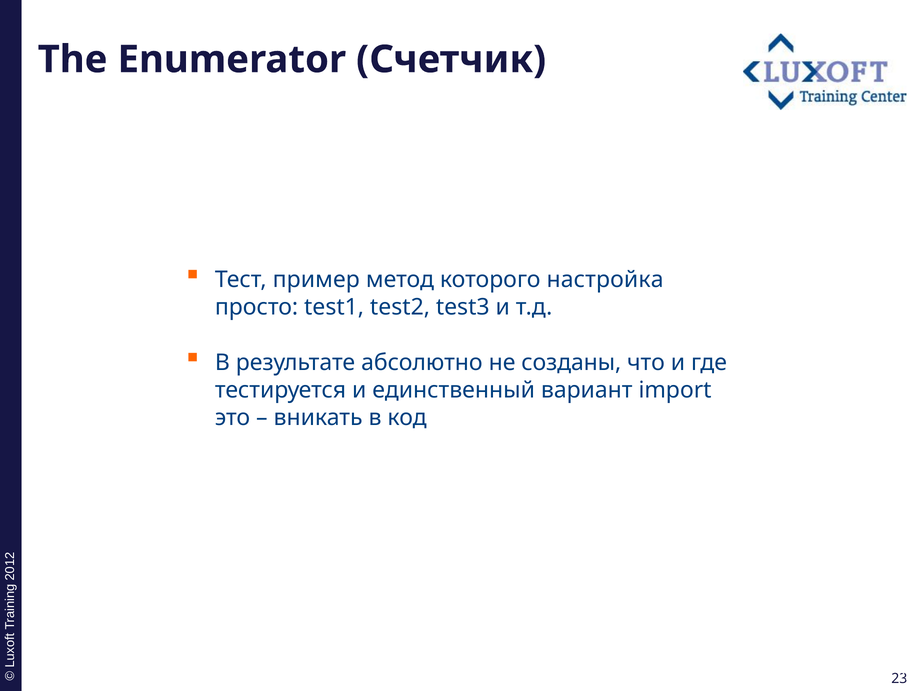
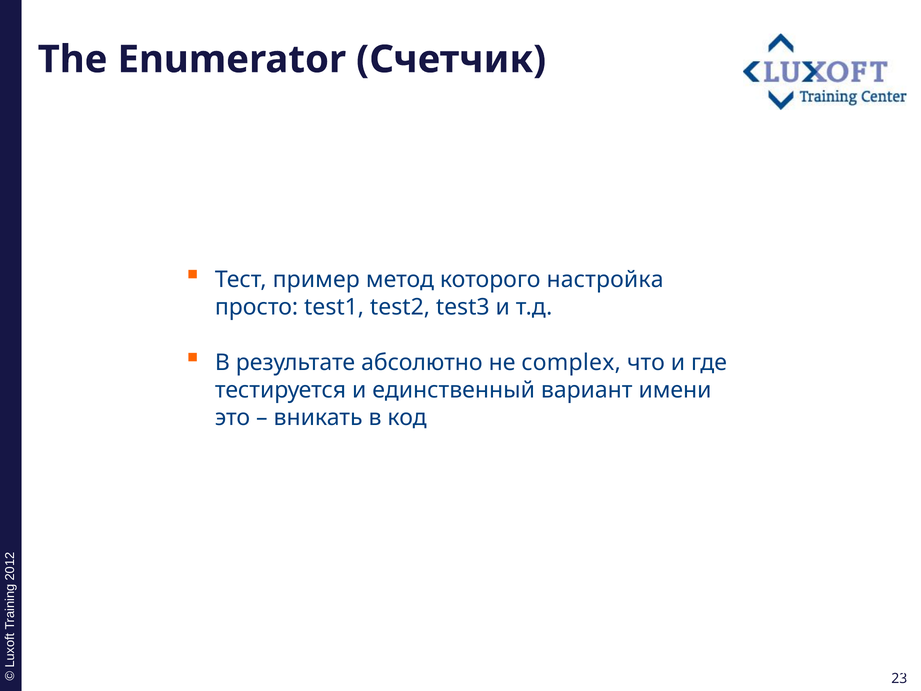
созданы: созданы -> complex (571, 362)
import: import -> имени (675, 390)
